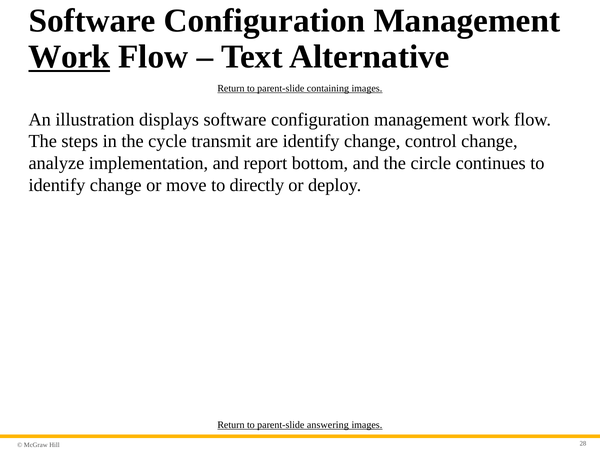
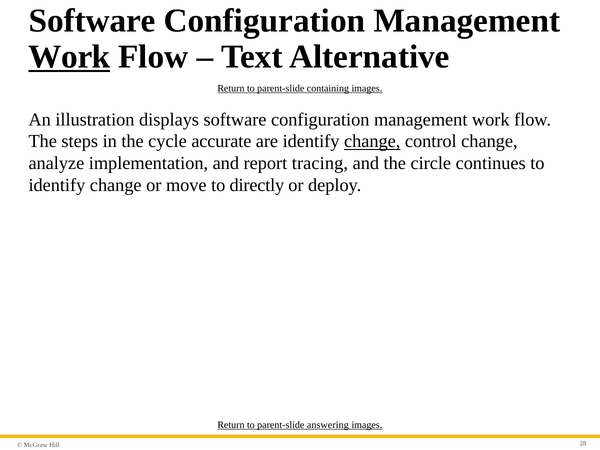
transmit: transmit -> accurate (221, 141)
change underline: none -> present (372, 141)
bottom: bottom -> tracing (320, 163)
